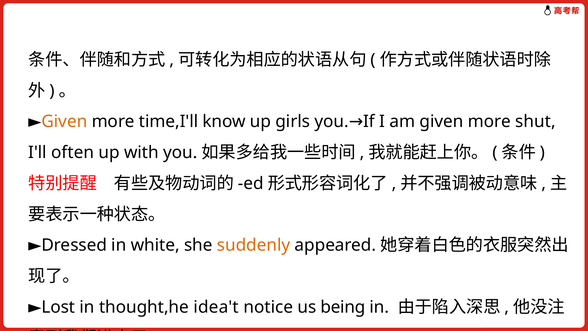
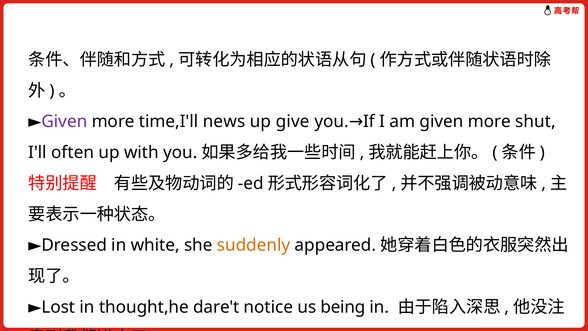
Given colour: orange -> purple (64, 122)
know: know -> news (224, 122)
girls: girls -> give (293, 122)
idea't: idea't -> dare't (216, 307)
